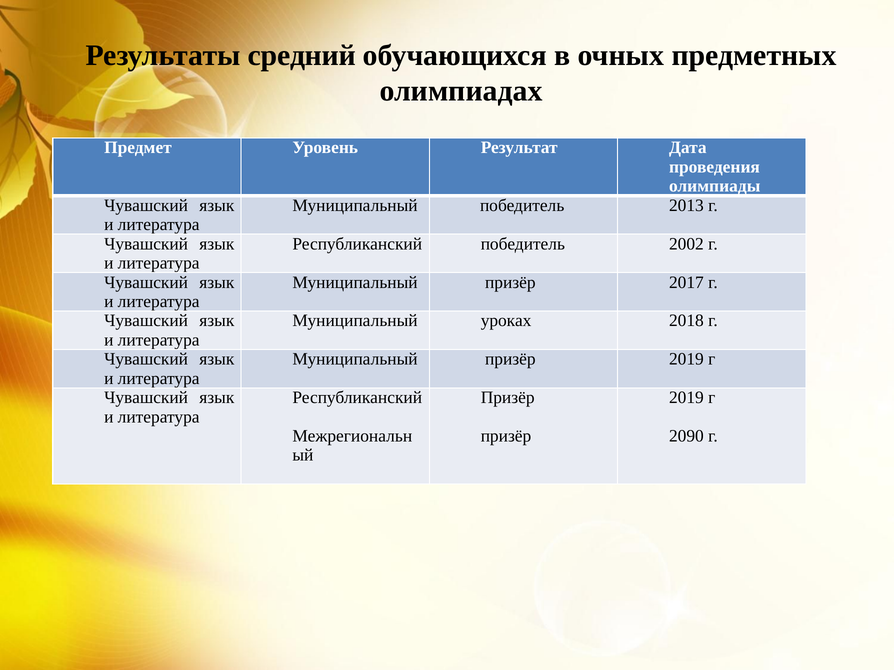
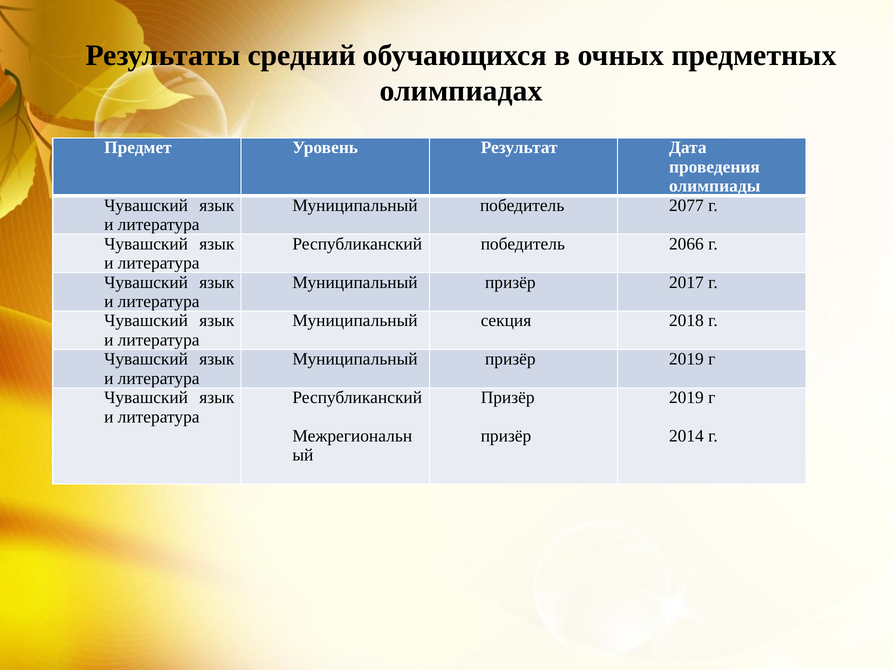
2013: 2013 -> 2077 (686, 206)
2002: 2002 -> 2066 (686, 244)
уроках: уроках -> секция (506, 321)
2090: 2090 -> 2014 (686, 436)
